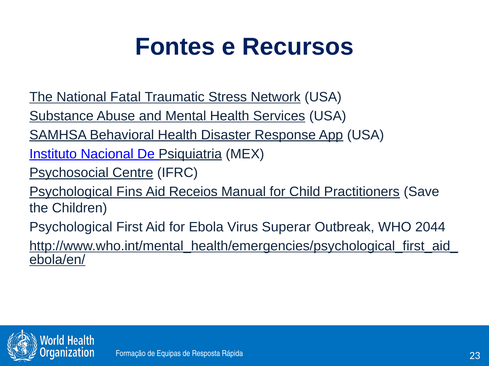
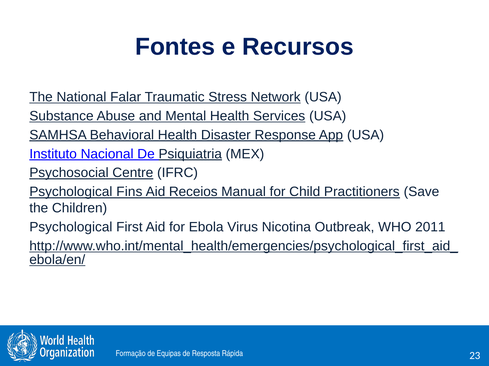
Fatal: Fatal -> Falar (126, 97)
Superar: Superar -> Nicotina (286, 228)
2044: 2044 -> 2011 (430, 228)
